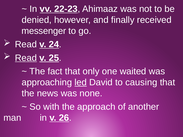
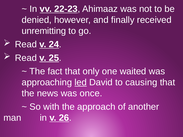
messenger: messenger -> unremitting (44, 31)
Read underline: present -> none (26, 58)
none: none -> once (91, 93)
